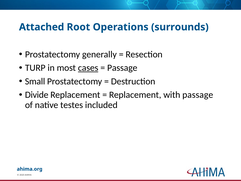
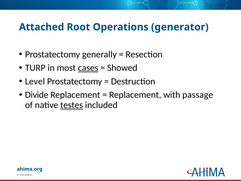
surrounds: surrounds -> generator (180, 27)
Passage: Passage -> Showed (122, 68)
Small: Small -> Level (35, 81)
testes underline: none -> present (72, 105)
